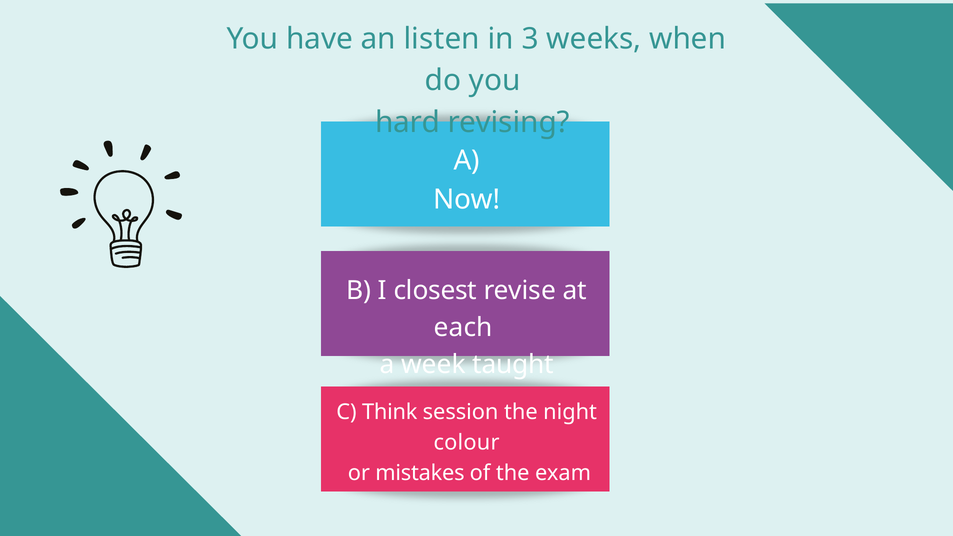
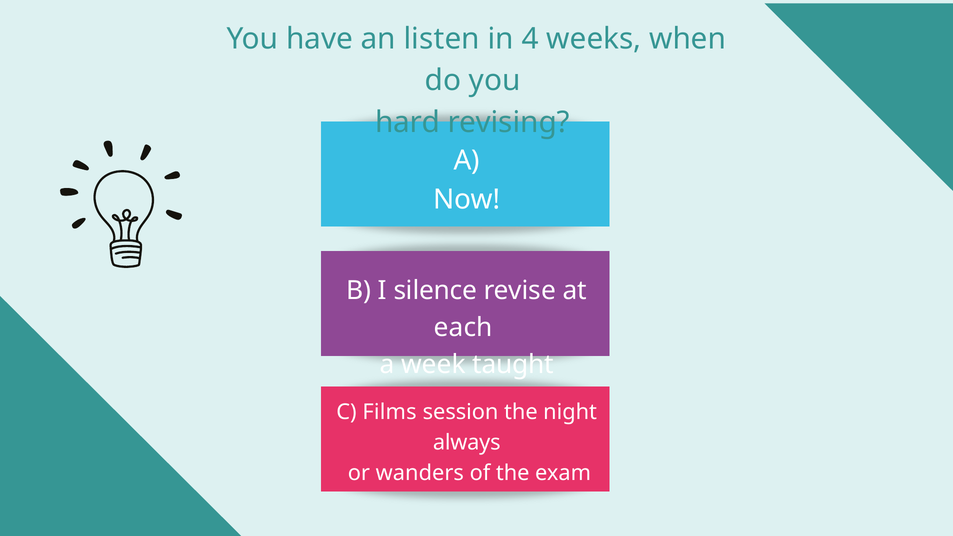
3: 3 -> 4 (530, 39)
closest: closest -> silence (435, 291)
Think: Think -> Films (390, 412)
colour: colour -> always (467, 443)
mistakes: mistakes -> wanders (420, 473)
